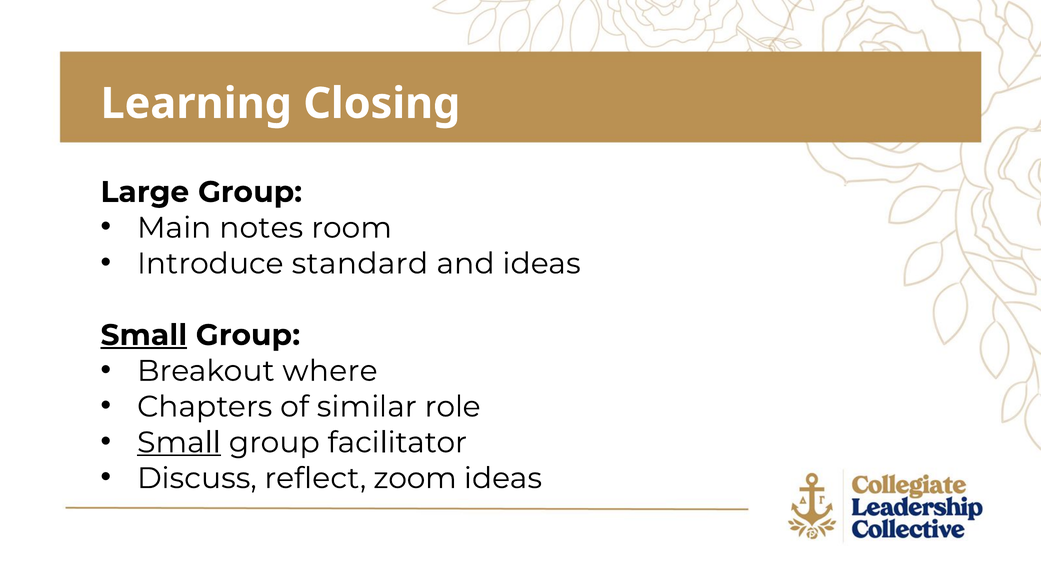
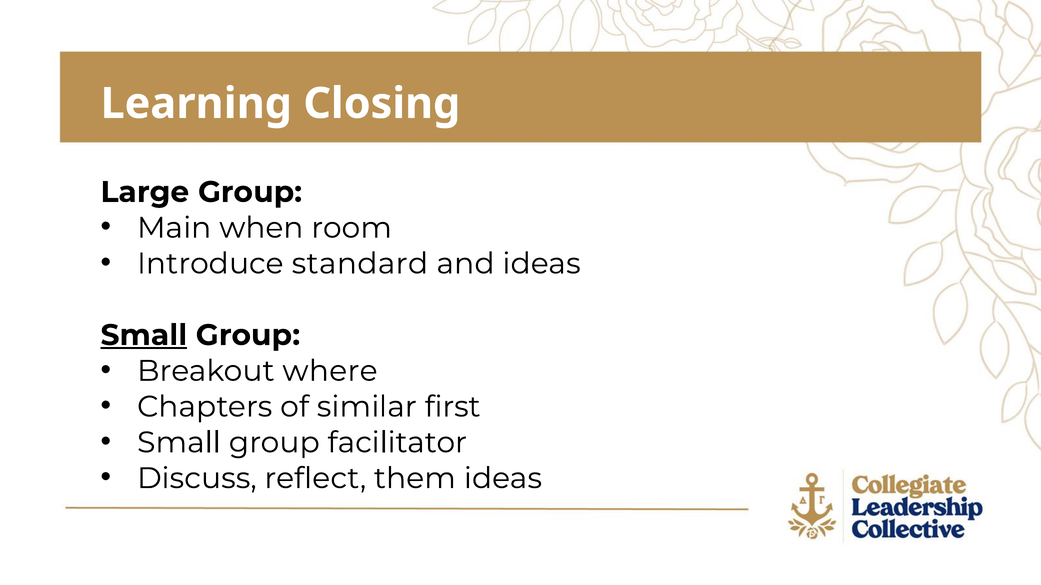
notes: notes -> when (261, 228)
role: role -> first (453, 407)
Small underline: present -> none (179, 443)
zoom: zoom -> them (415, 479)
